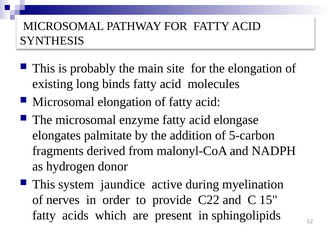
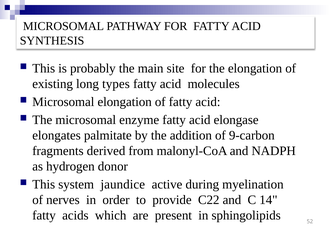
binds: binds -> types (116, 84)
5-carbon: 5-carbon -> 9-carbon (252, 135)
15: 15 -> 14 (268, 199)
